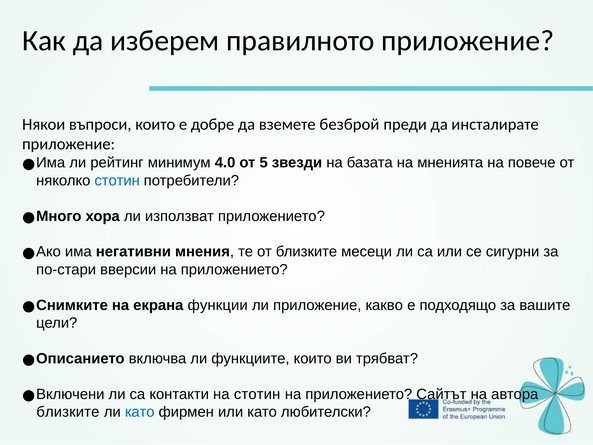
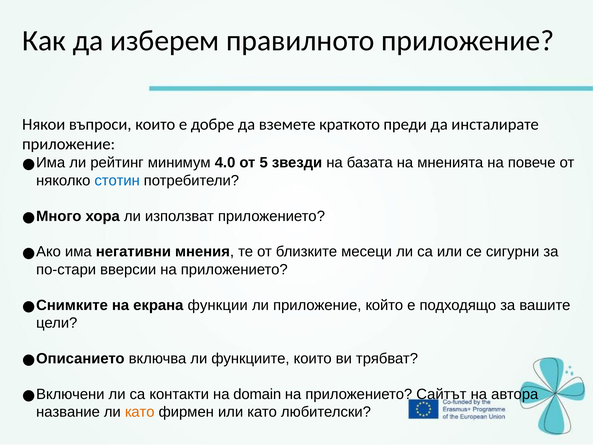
безброй: безброй -> краткото (350, 124)
какво: какво -> който (384, 305)
на стотин: стотин -> domain (257, 394)
близките: близките -> название (68, 412)
като colour: blue -> orange (140, 412)
